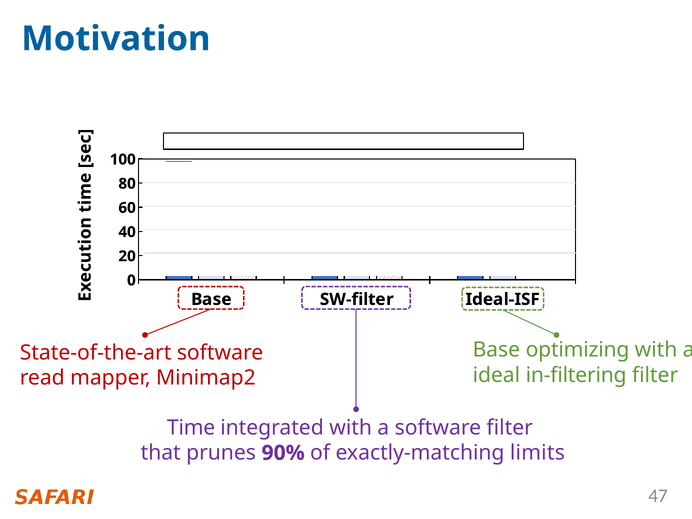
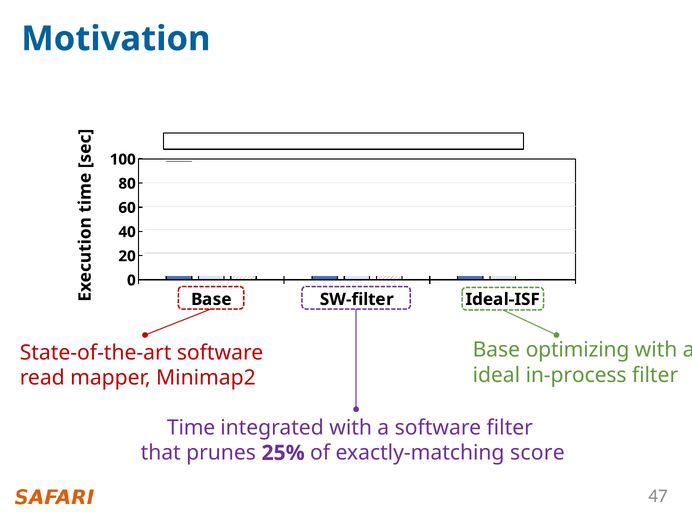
in-filtering: in-filtering -> in-process (576, 375)
90%: 90% -> 25% (283, 453)
limits: limits -> score (537, 453)
